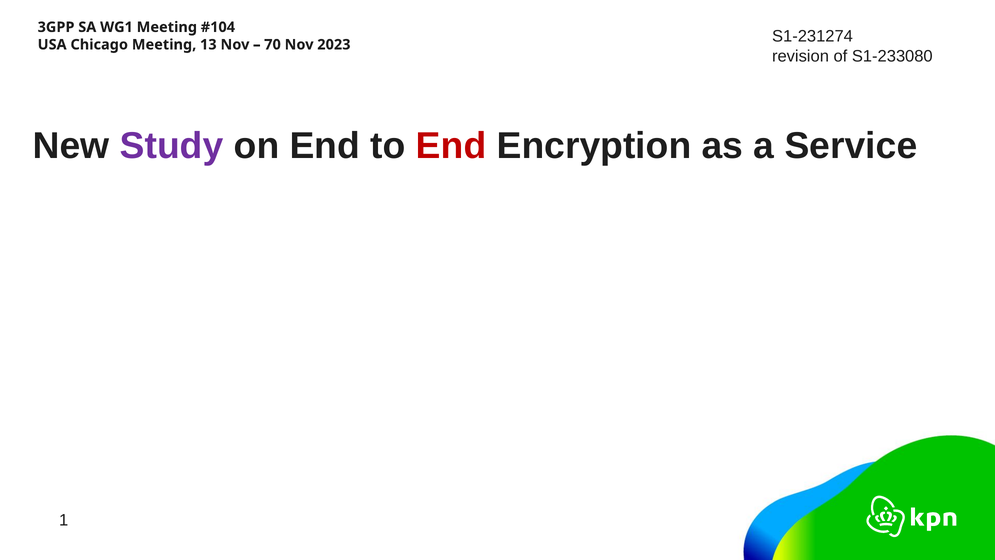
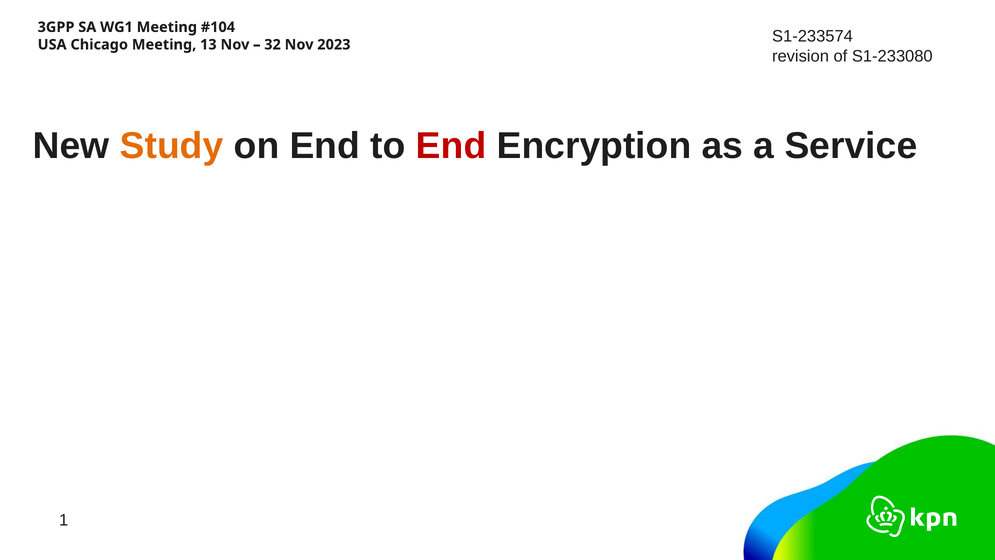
S1-231274: S1-231274 -> S1-233574 (812, 36)
70: 70 -> 32 (273, 45)
Study colour: purple -> orange (172, 146)
